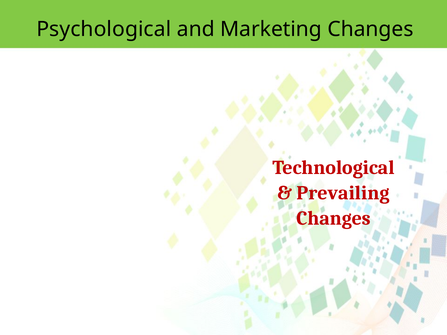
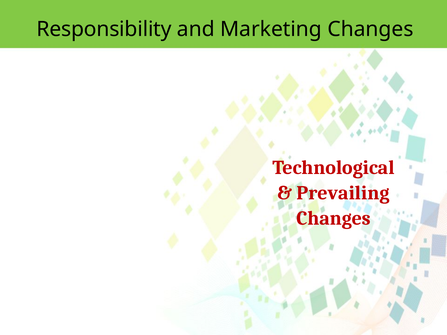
Psychological: Psychological -> Responsibility (104, 29)
